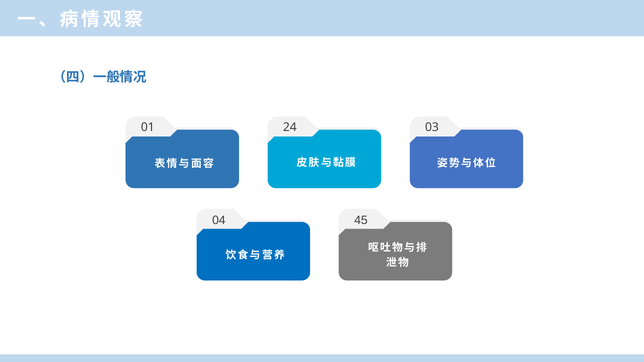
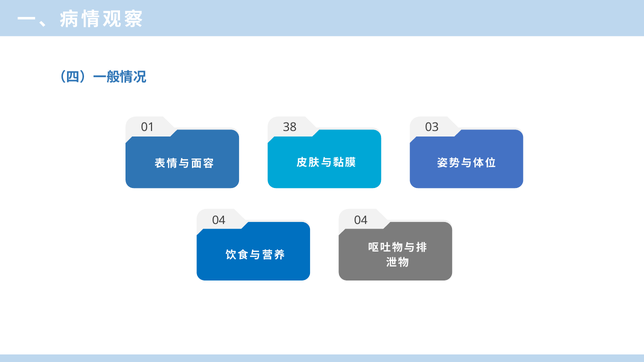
24: 24 -> 38 (290, 128)
04 45: 45 -> 04 (361, 220)
